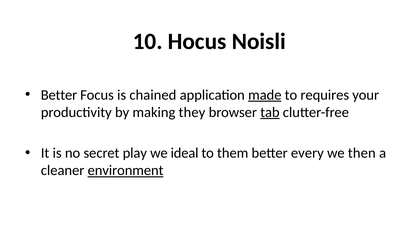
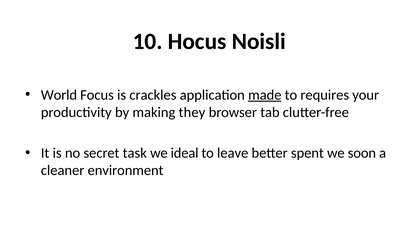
Better: Better -> World (59, 95)
chained: chained -> crackles (153, 95)
tab underline: present -> none (270, 112)
play: play -> task (135, 153)
them: them -> leave (233, 153)
every: every -> spent (307, 153)
then: then -> soon (362, 153)
environment underline: present -> none (126, 170)
